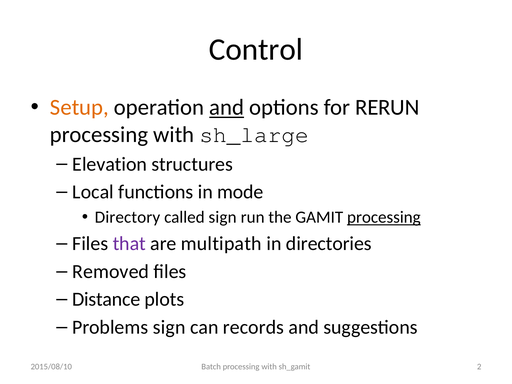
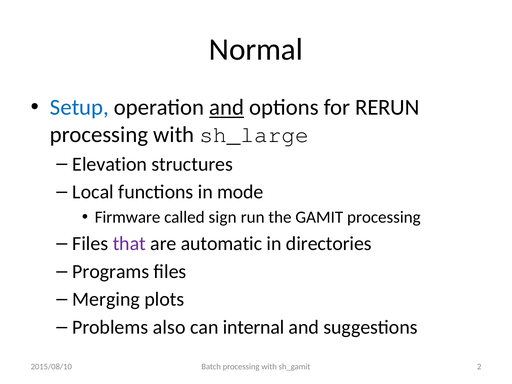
Control: Control -> Normal (256, 50)
Setup colour: orange -> blue (79, 107)
Directory: Directory -> Firmware (128, 217)
processing underline: present -> none (384, 217)
multipath: multipath -> automatic (221, 244)
Removed: Removed -> Programs (111, 272)
Distance: Distance -> Merging (106, 299)
Problems sign: sign -> also (169, 327)
records: records -> internal (254, 327)
